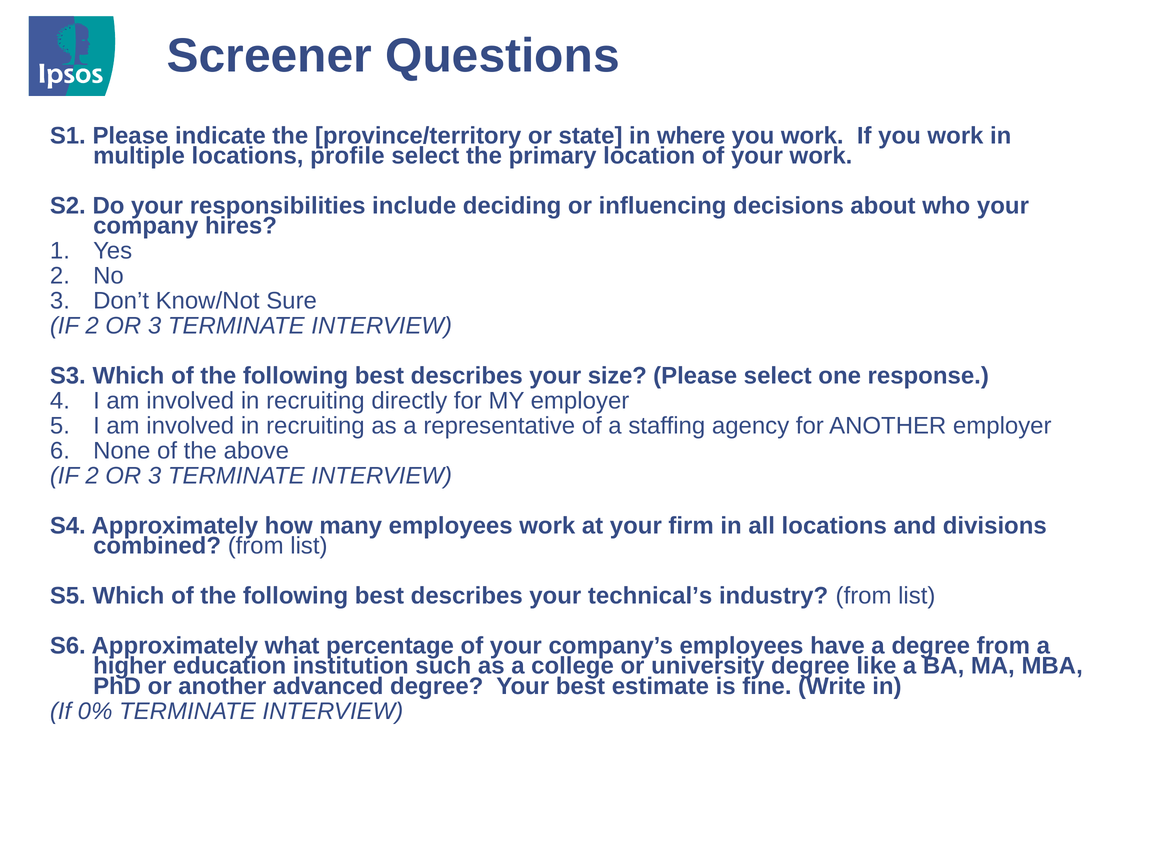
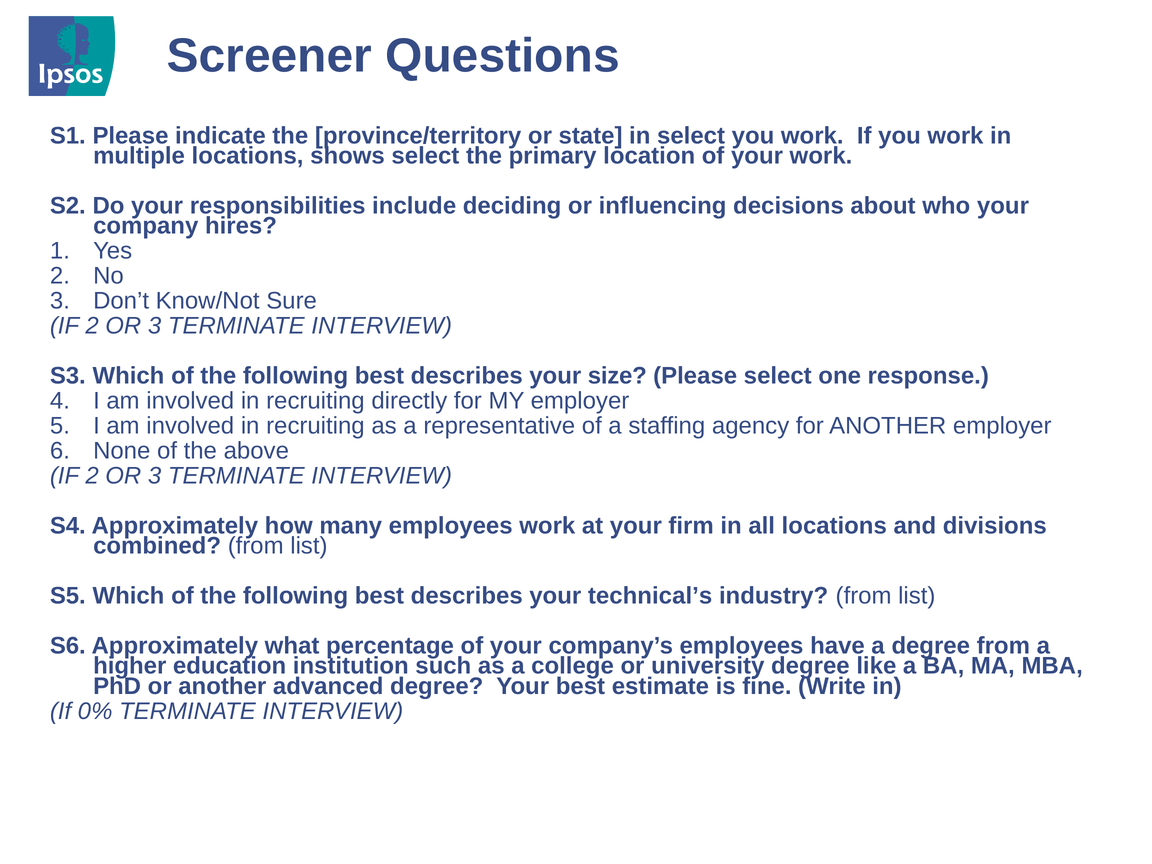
in where: where -> select (691, 136)
profile: profile -> shows (348, 156)
